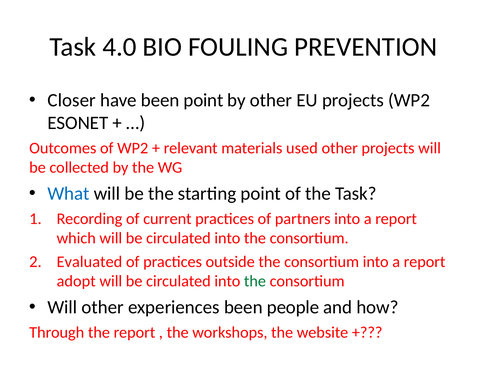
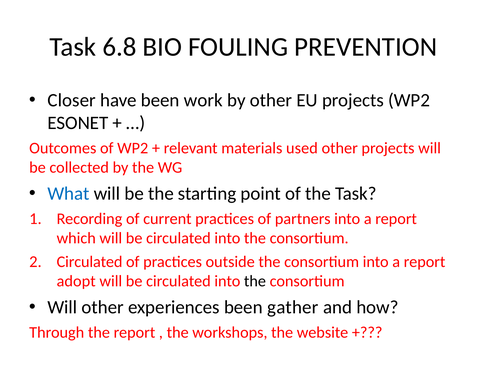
4.0: 4.0 -> 6.8 (119, 47)
been point: point -> work (203, 100)
Evaluated: Evaluated -> Circulated (90, 262)
the colour: green -> black (255, 281)
people: people -> gather (293, 308)
